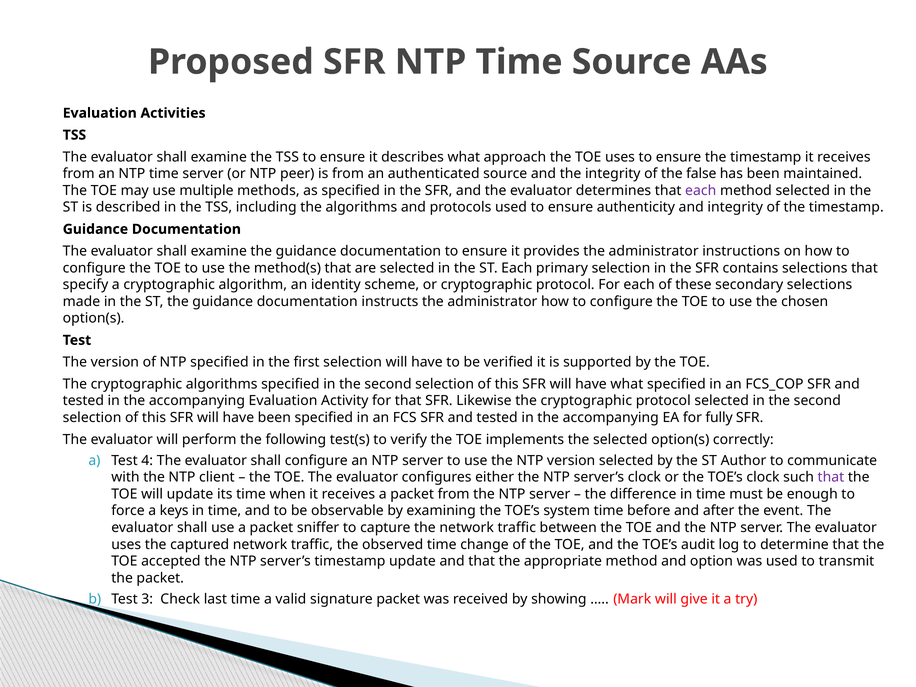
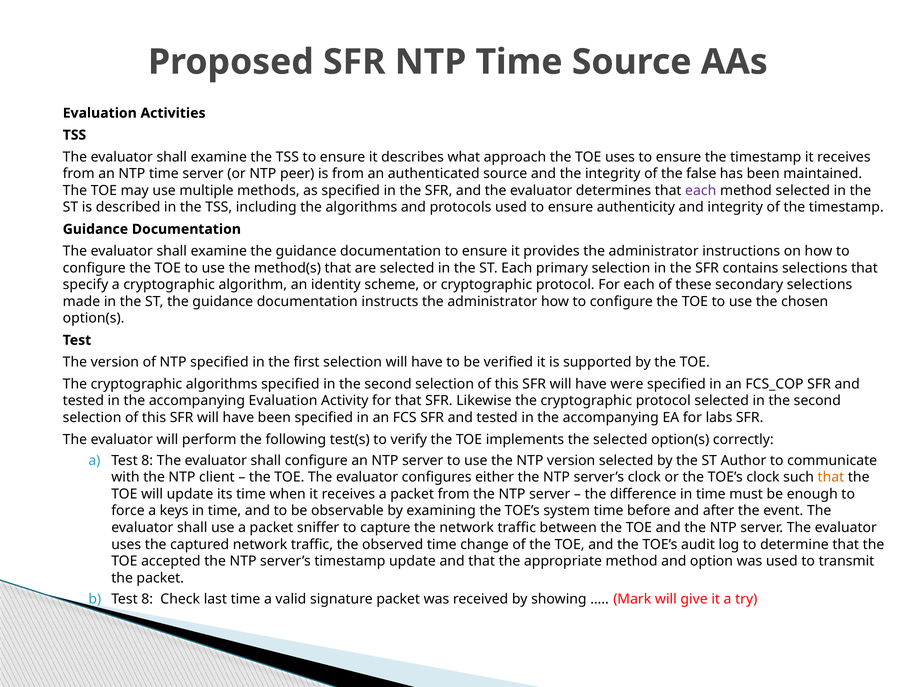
have what: what -> were (627, 384)
fully: fully -> labs (719, 418)
a Test 4: 4 -> 8 (147, 460)
that colour: purple -> orange (831, 477)
3: 3 -> 8 (147, 599)
